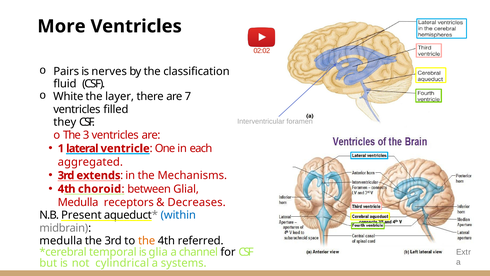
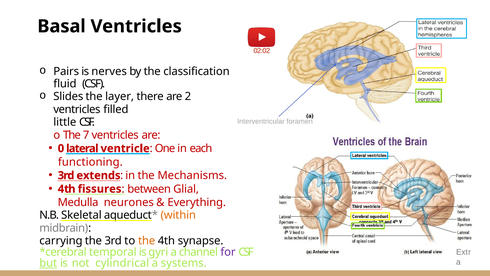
More: More -> Basal (62, 26)
White: White -> Slides (68, 96)
7: 7 -> 2 (188, 96)
they: they -> little (65, 122)
3: 3 -> 7 (86, 135)
1: 1 -> 0 (61, 148)
aggregated: aggregated -> functioning (90, 162)
choroid: choroid -> fissures (100, 189)
receptors: receptors -> neurones (129, 202)
Decreases: Decreases -> Everything (197, 202)
Present: Present -> Skeletal (81, 215)
within colour: blue -> orange (178, 215)
medulla: medulla -> carrying (61, 241)
referred: referred -> synapse (201, 241)
glia: glia -> gyri (158, 252)
for colour: black -> purple (228, 252)
but underline: none -> present (48, 263)
